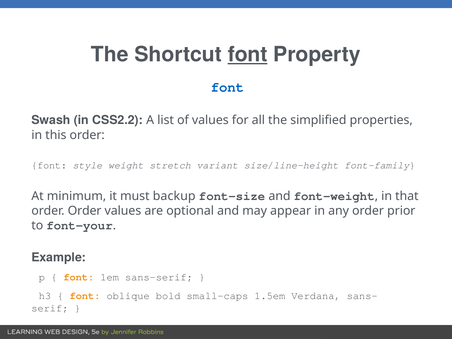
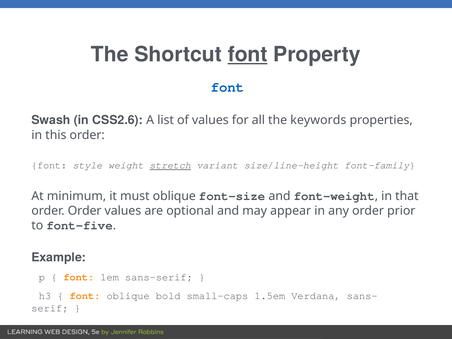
CSS2.2: CSS2.2 -> CSS2.6 (118, 120)
simplified: simplified -> keywords (318, 120)
stretch underline: none -> present (170, 165)
must backup: backup -> oblique (174, 196)
font-your: font-your -> font-five (80, 226)
